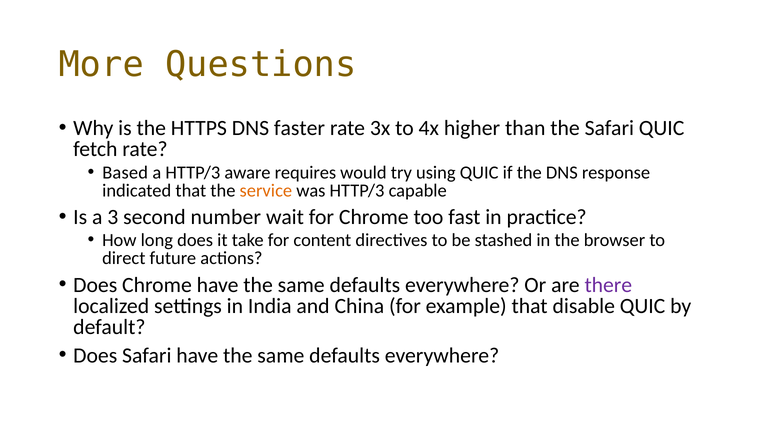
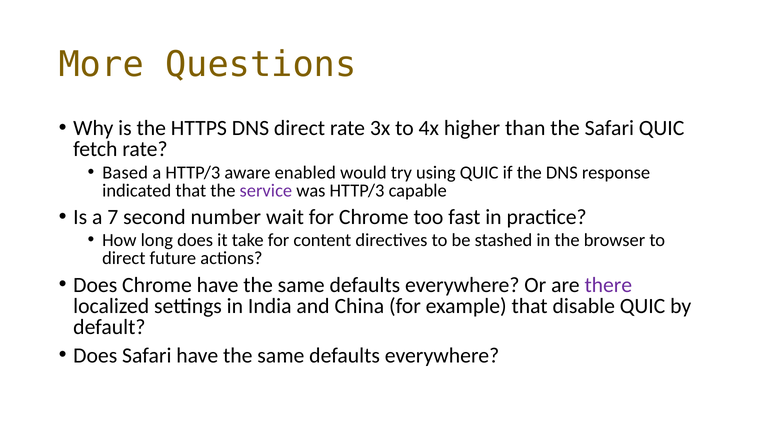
DNS faster: faster -> direct (300, 128)
requires: requires -> enabled (305, 172)
service colour: orange -> purple (266, 190)
3: 3 -> 7 (113, 217)
